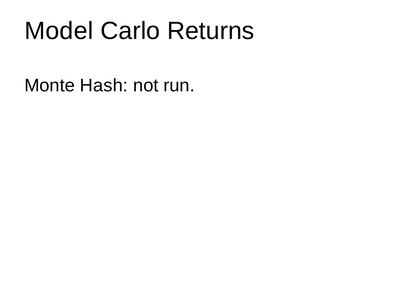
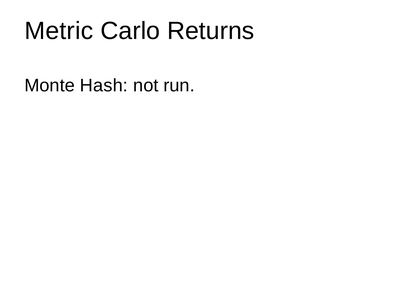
Model: Model -> Metric (59, 31)
